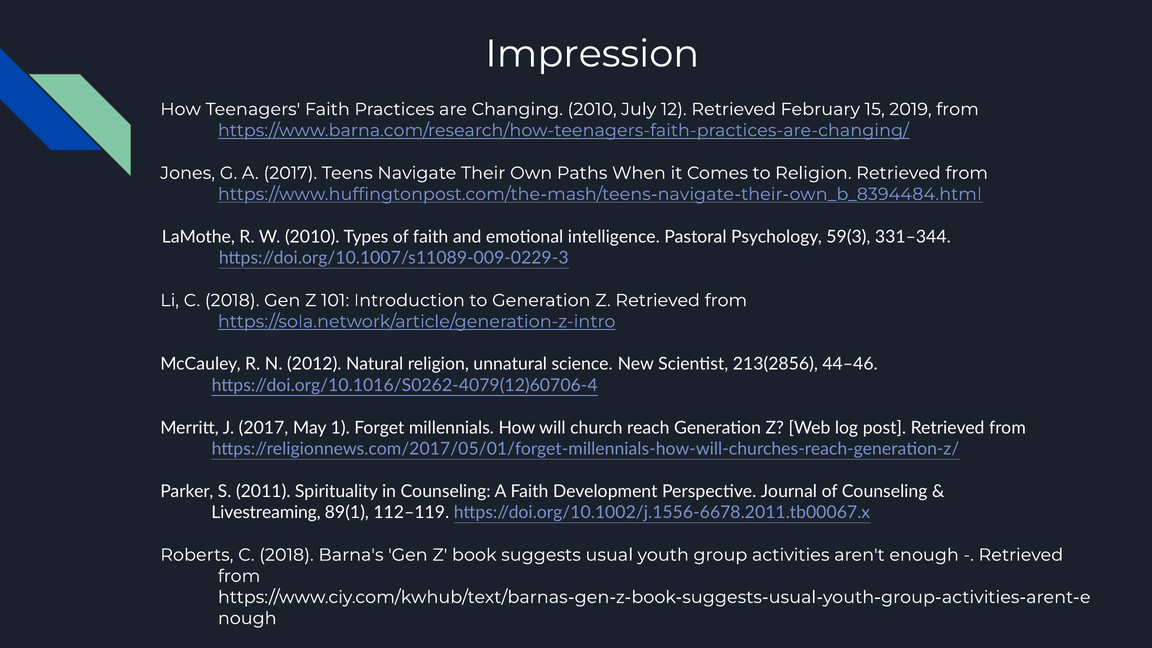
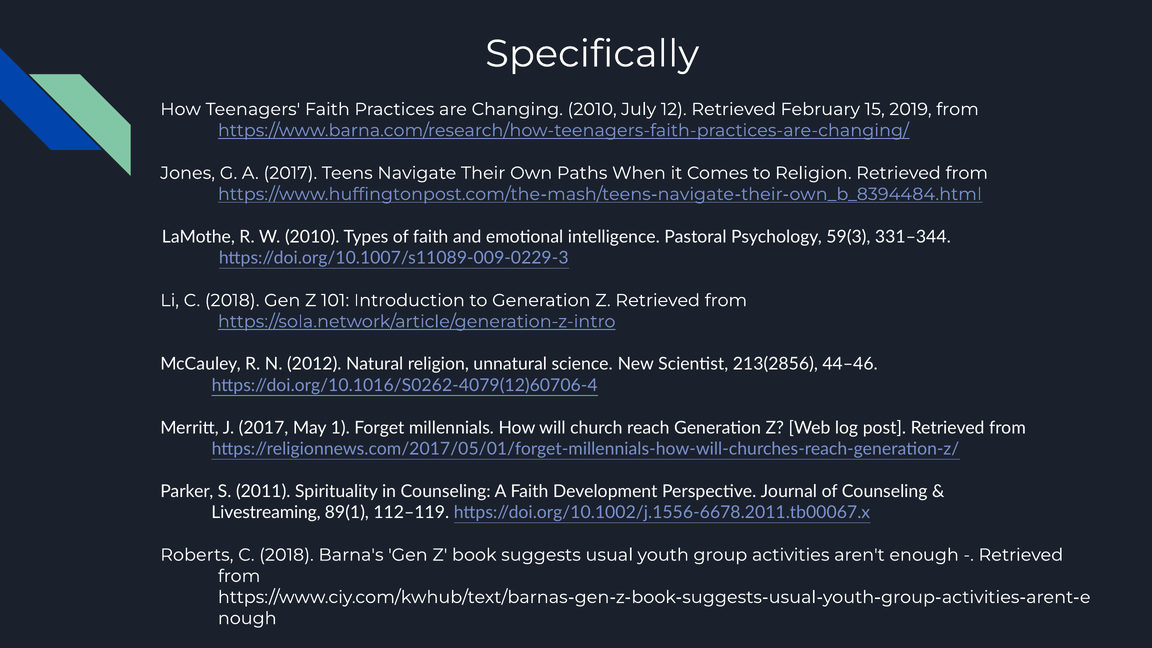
Impression: Impression -> Specifically (592, 54)
